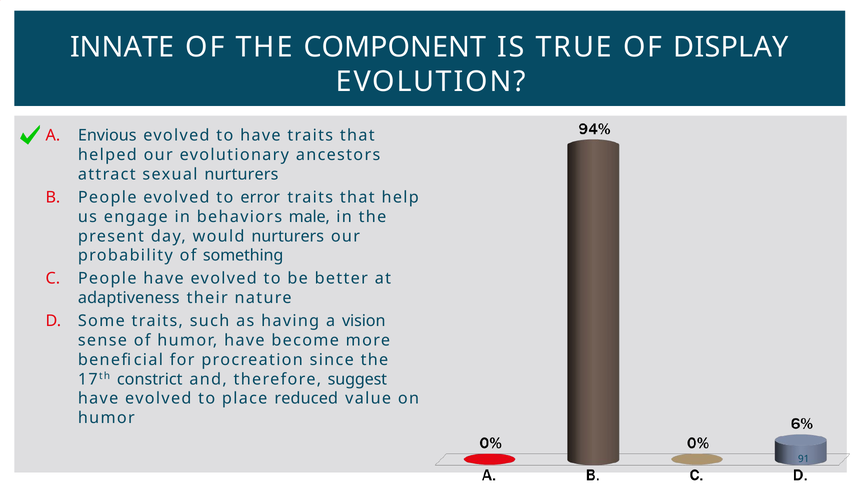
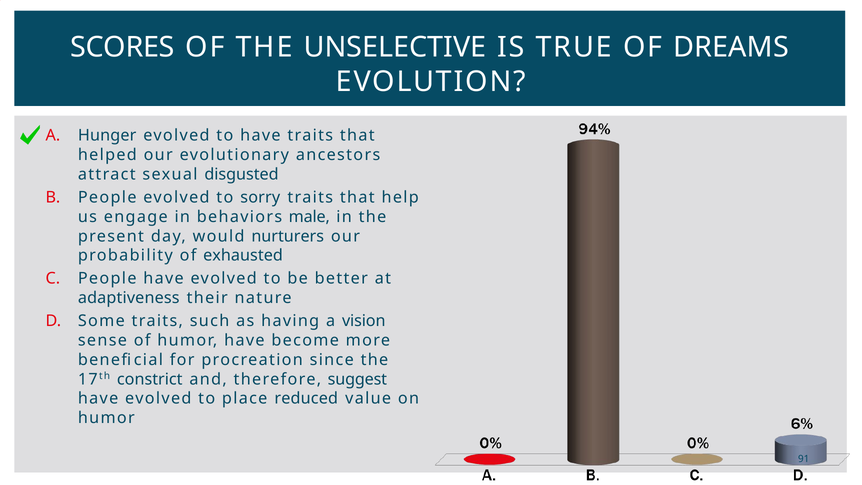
INNATE: INNATE -> SCORES (122, 47)
COMPONENT: COMPONENT -> UNSELECTIVE (395, 47)
DISPLAY: DISPLAY -> DREAMS (731, 47)
Envious: Envious -> Hunger (107, 136)
sexual nurturers: nurturers -> disgusted (242, 174)
error: error -> sorry (260, 197)
something: something -> exhausted (243, 256)
